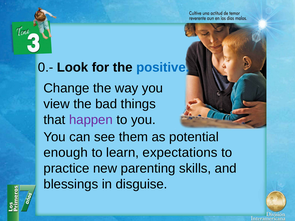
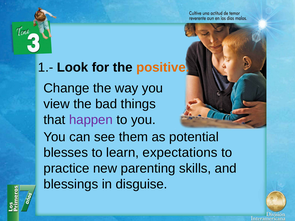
0.-: 0.- -> 1.- (46, 67)
positive colour: blue -> orange (163, 67)
enough: enough -> blesses (66, 153)
